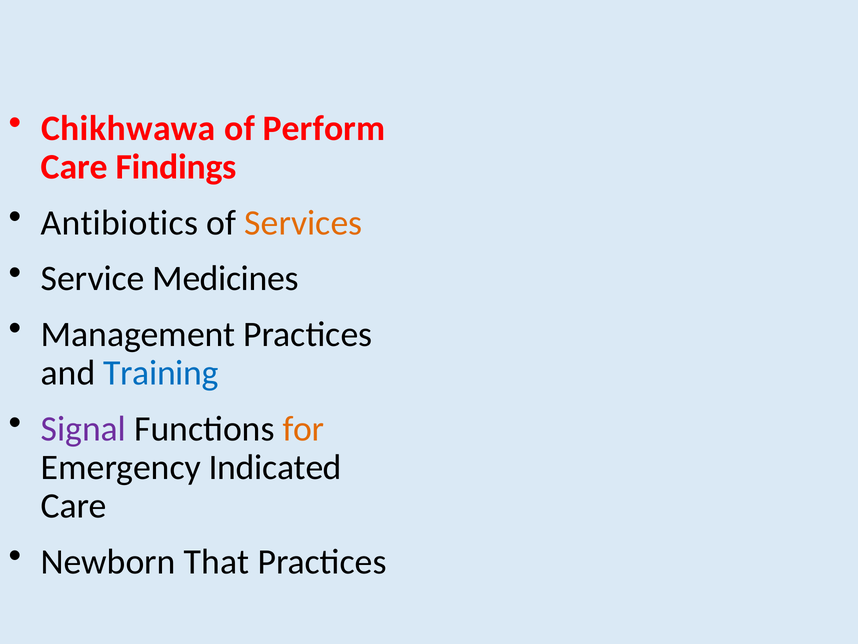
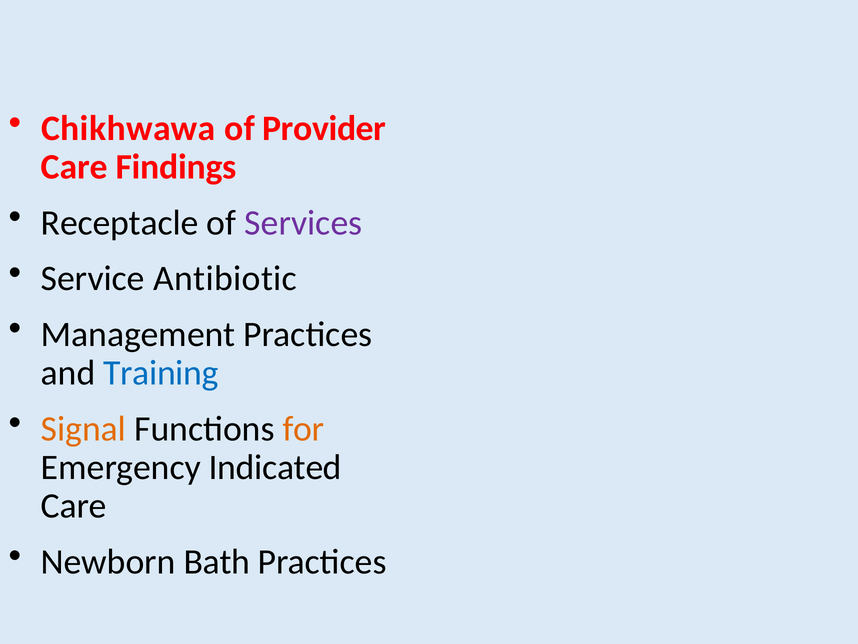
Perform: Perform -> Provider (324, 128)
Antibiotics: Antibiotics -> Receptacle (120, 223)
Services colour: orange -> purple (303, 223)
Medicines: Medicines -> Antibiotic (225, 278)
Signal colour: purple -> orange (83, 428)
That: That -> Bath (217, 561)
